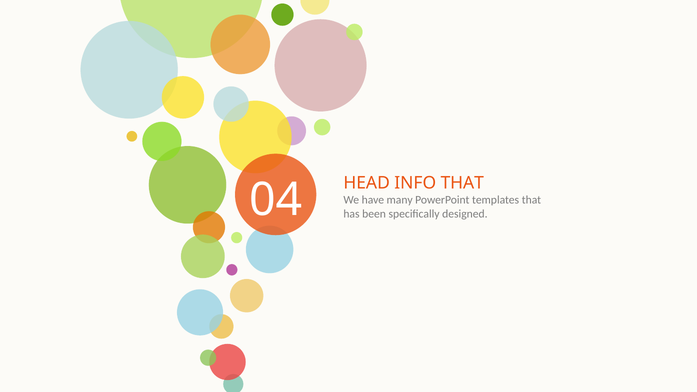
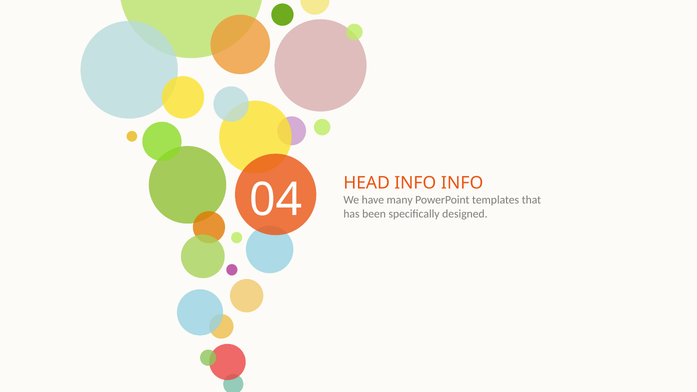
INFO THAT: THAT -> INFO (462, 183)
